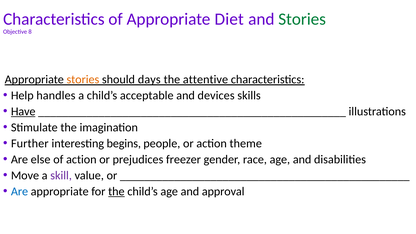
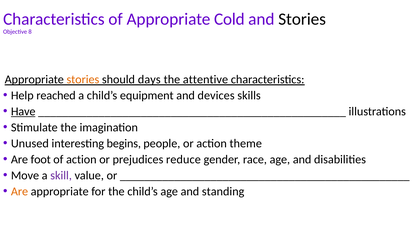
Diet: Diet -> Cold (229, 19)
Stories colour: green -> black (302, 19)
handles: handles -> reached (56, 96)
acceptable: acceptable -> equipment (147, 96)
Further: Further -> Unused (30, 144)
else: else -> foot (41, 160)
freezer: freezer -> reduce (183, 160)
Are colour: blue -> orange (19, 192)
the underline: present -> none (116, 192)
approval: approval -> standing (223, 192)
